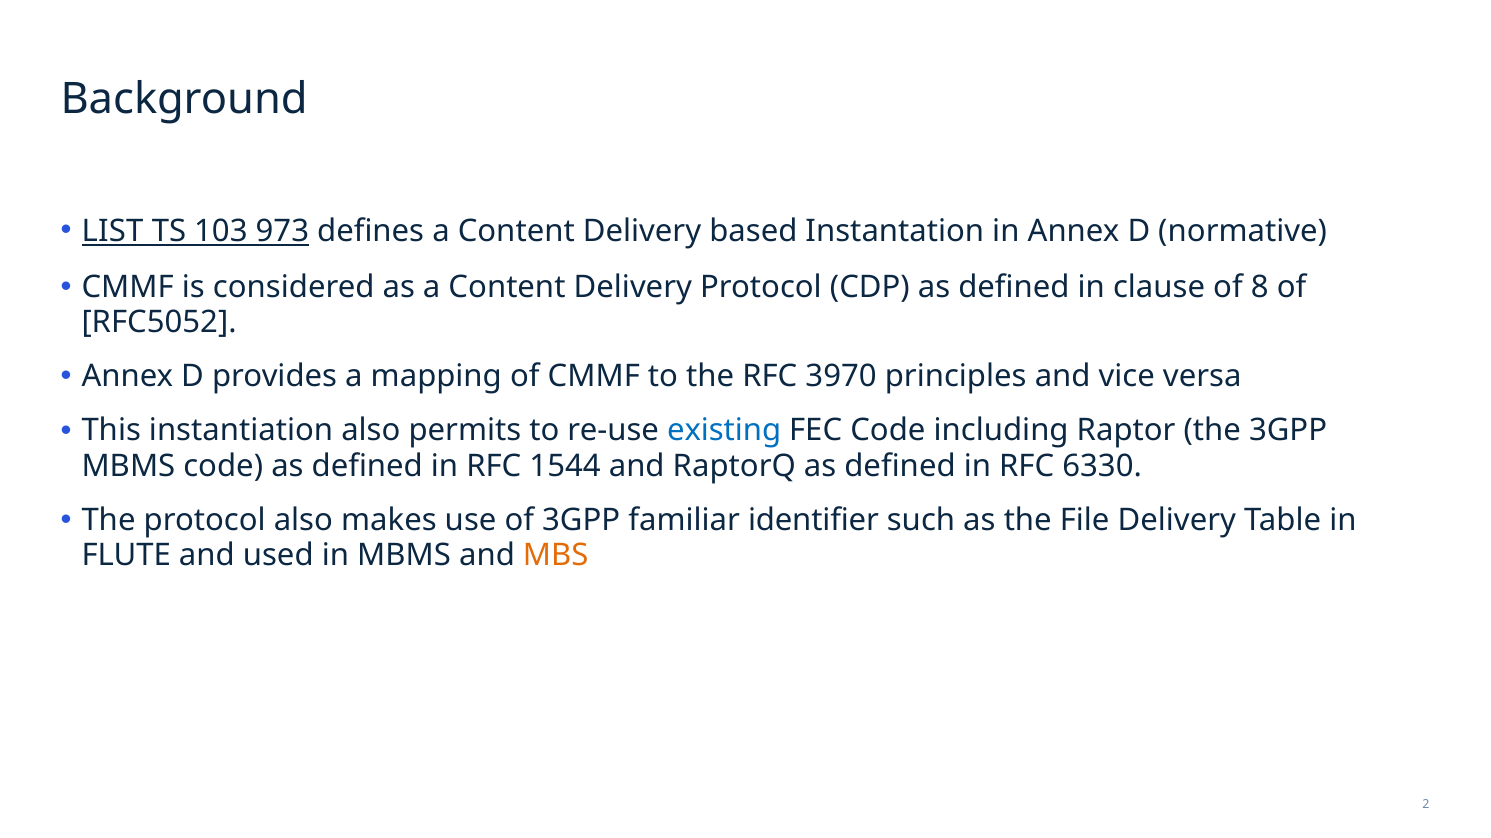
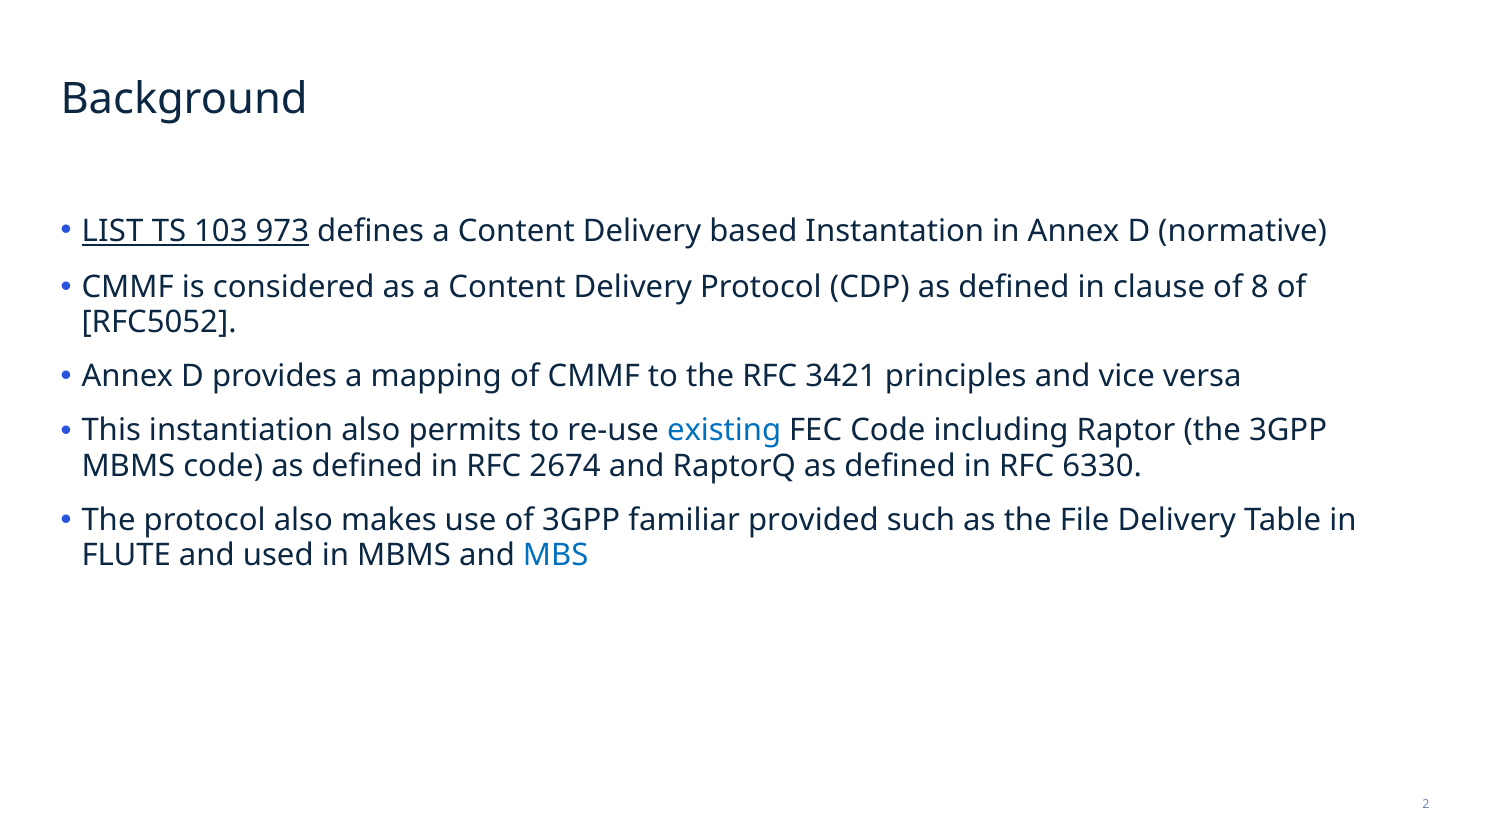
3970: 3970 -> 3421 (841, 377)
1544: 1544 -> 2674 (565, 466)
identifier: identifier -> provided (813, 521)
MBS colour: orange -> blue (556, 556)
